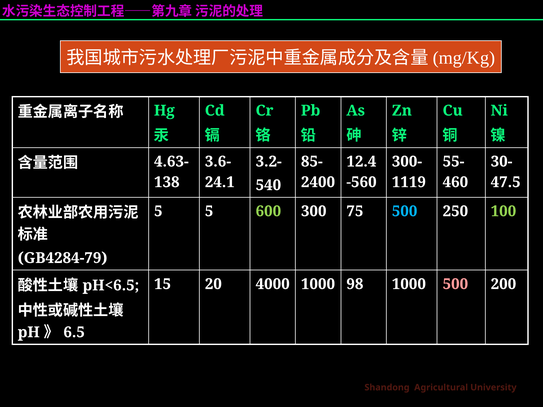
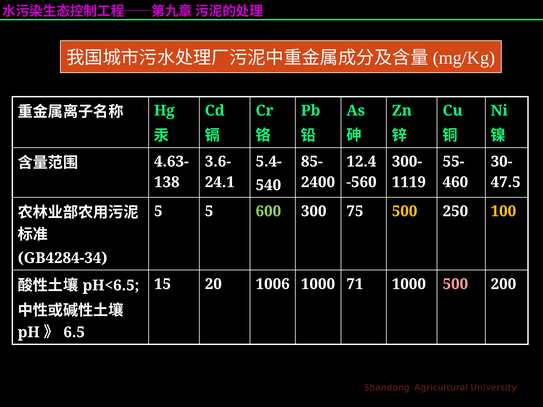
3.2-: 3.2- -> 5.4- (269, 162)
500 colour: light blue -> yellow (405, 211)
100 colour: light green -> yellow (503, 211)
GB4284-79: GB4284-79 -> GB4284-34 (63, 258)
4000: 4000 -> 1006 (273, 284)
98: 98 -> 71 (355, 284)
